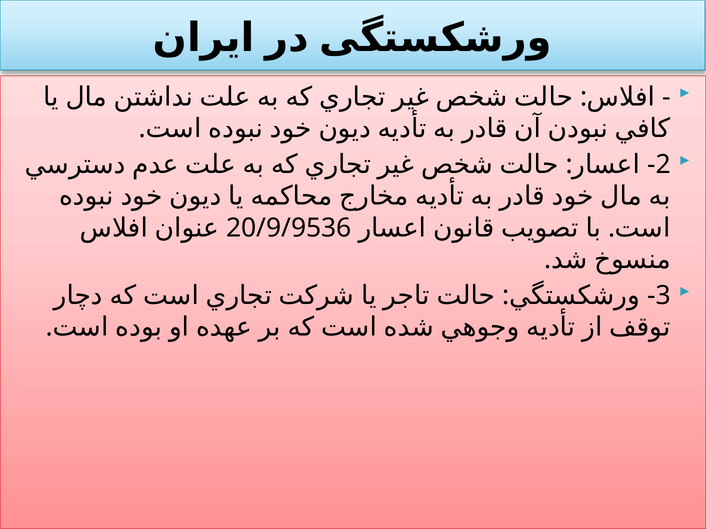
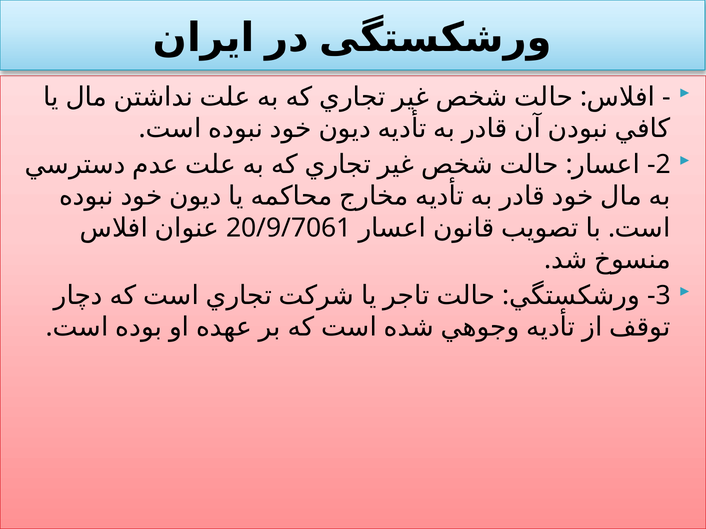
20/9/9536: 20/9/9536 -> 20/9/7061 (289, 228)
